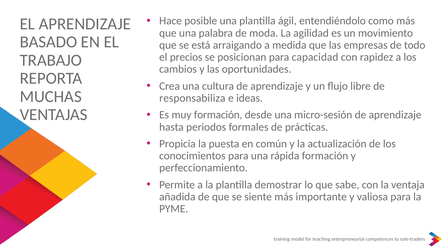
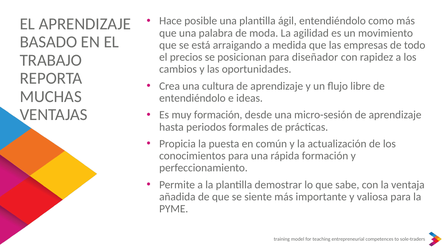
capacidad: capacidad -> diseñador (315, 57)
responsabiliza: responsabiliza -> entendiéndolo (192, 98)
